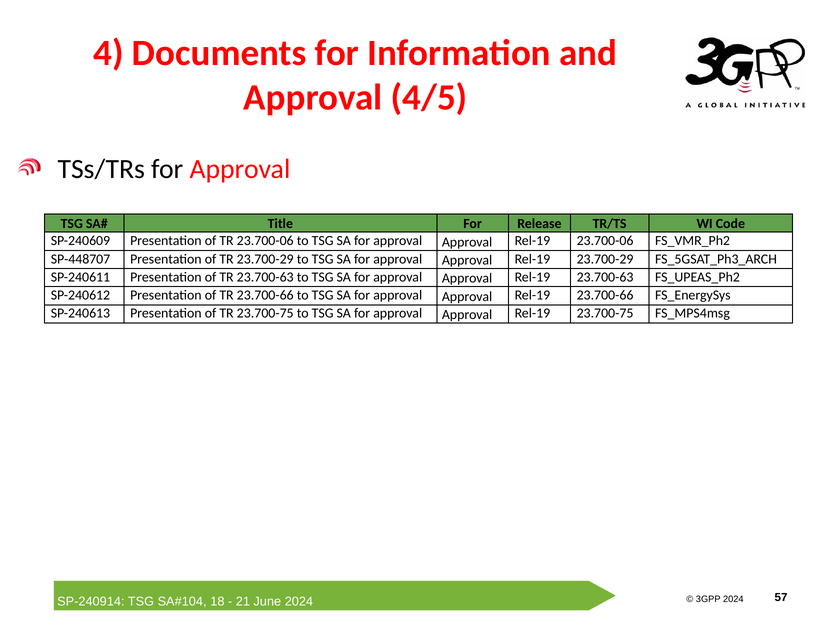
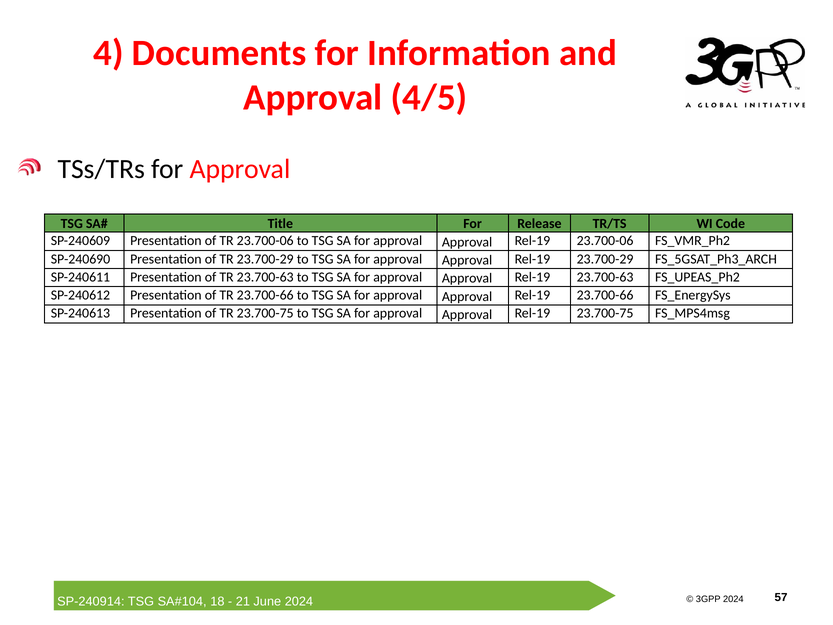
SP-448707: SP-448707 -> SP-240690 (80, 259)
